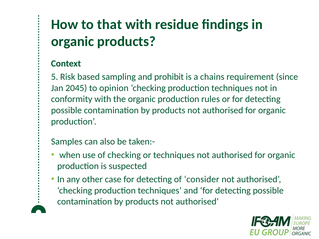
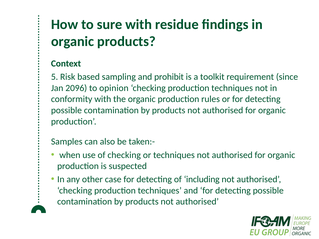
that: that -> sure (110, 24)
chains: chains -> toolkit (212, 77)
2045: 2045 -> 2096 (76, 88)
consider: consider -> including (202, 180)
